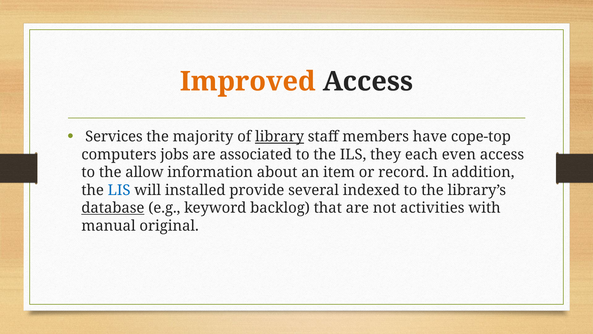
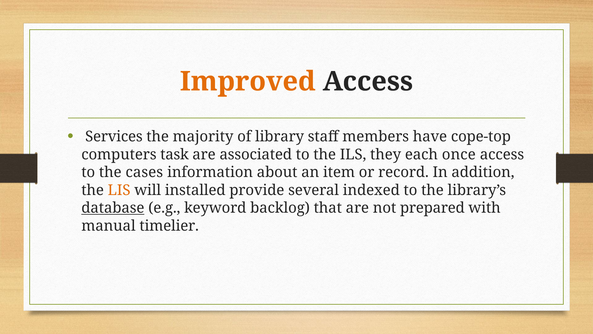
library underline: present -> none (280, 137)
jobs: jobs -> task (175, 154)
even: even -> once (459, 154)
allow: allow -> cases (144, 172)
LIS colour: blue -> orange (119, 190)
activities: activities -> prepared (432, 208)
original: original -> timelier (169, 225)
